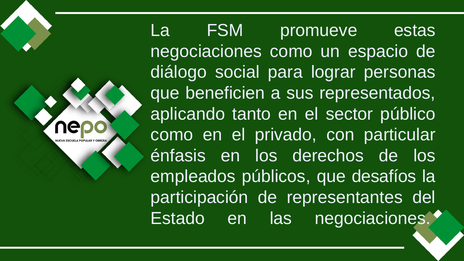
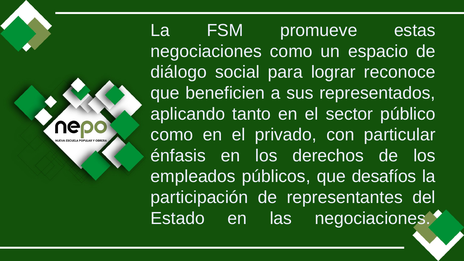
personas: personas -> reconoce (400, 72)
